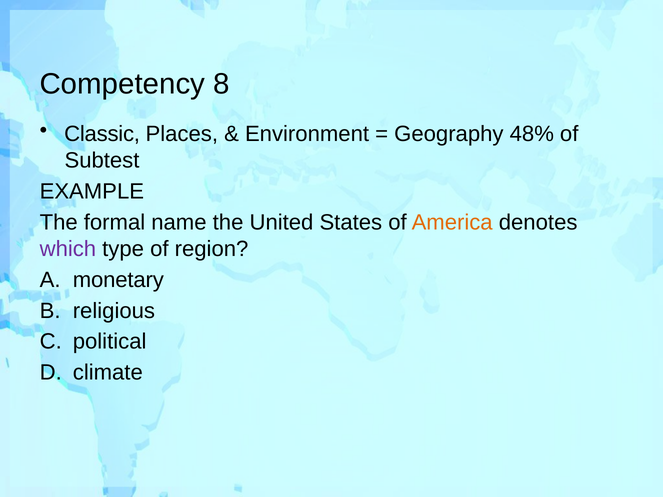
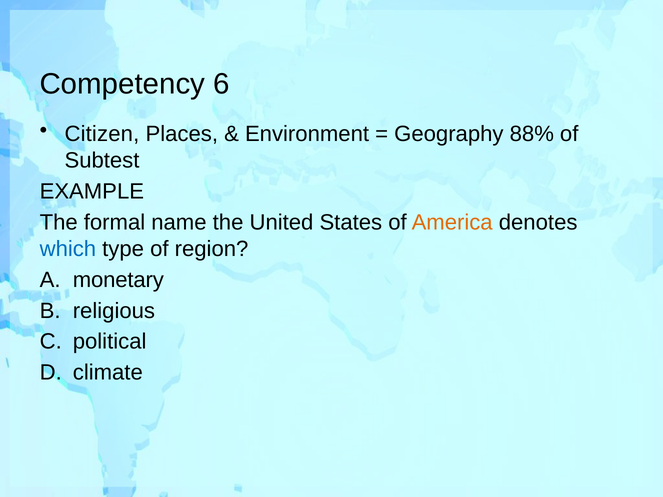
8: 8 -> 6 (222, 84)
Classic: Classic -> Citizen (102, 134)
48%: 48% -> 88% (532, 134)
which colour: purple -> blue (68, 249)
